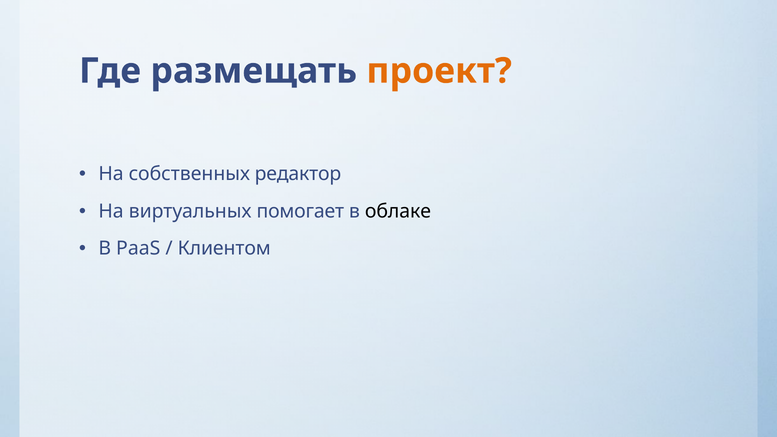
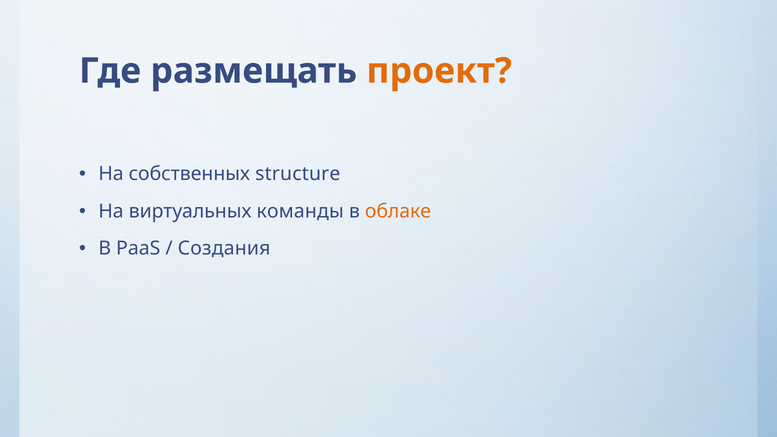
редактор: редактор -> structure (298, 174)
помогает: помогает -> команды (300, 211)
облаке colour: black -> orange (398, 211)
Клиентом: Клиентом -> Создания (224, 249)
